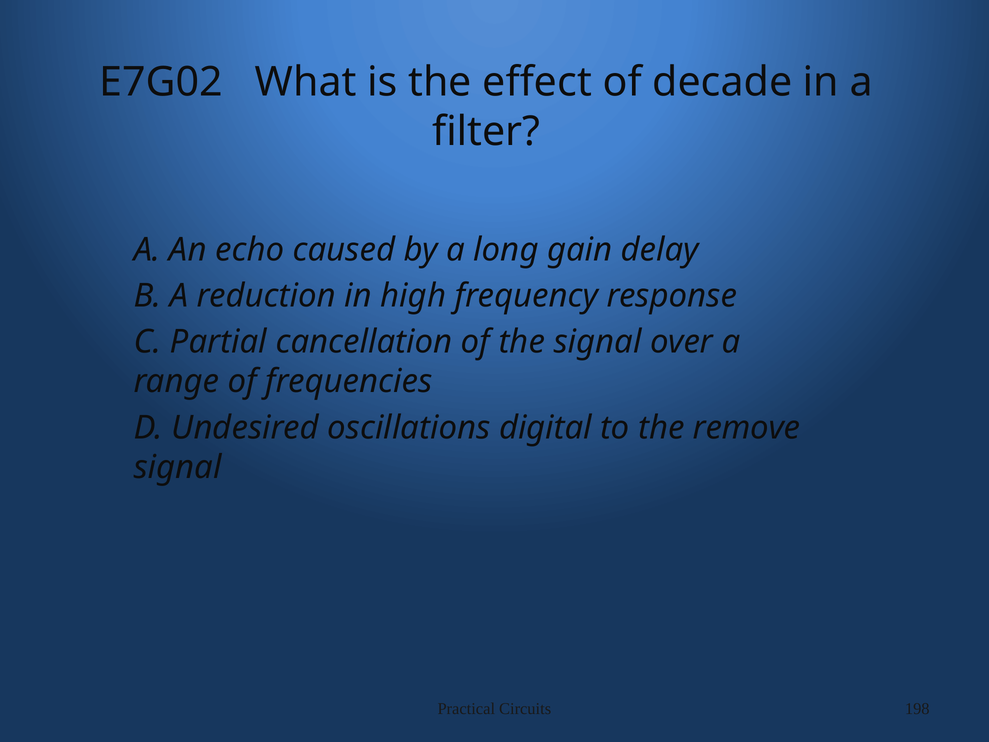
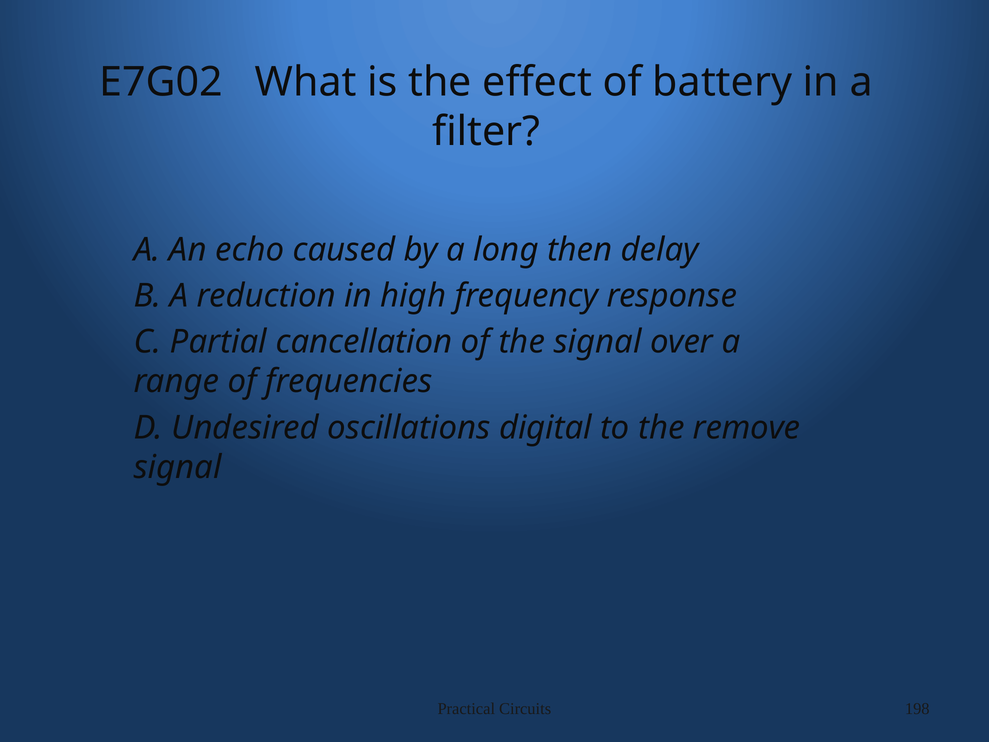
decade: decade -> battery (722, 82)
gain: gain -> then (580, 250)
